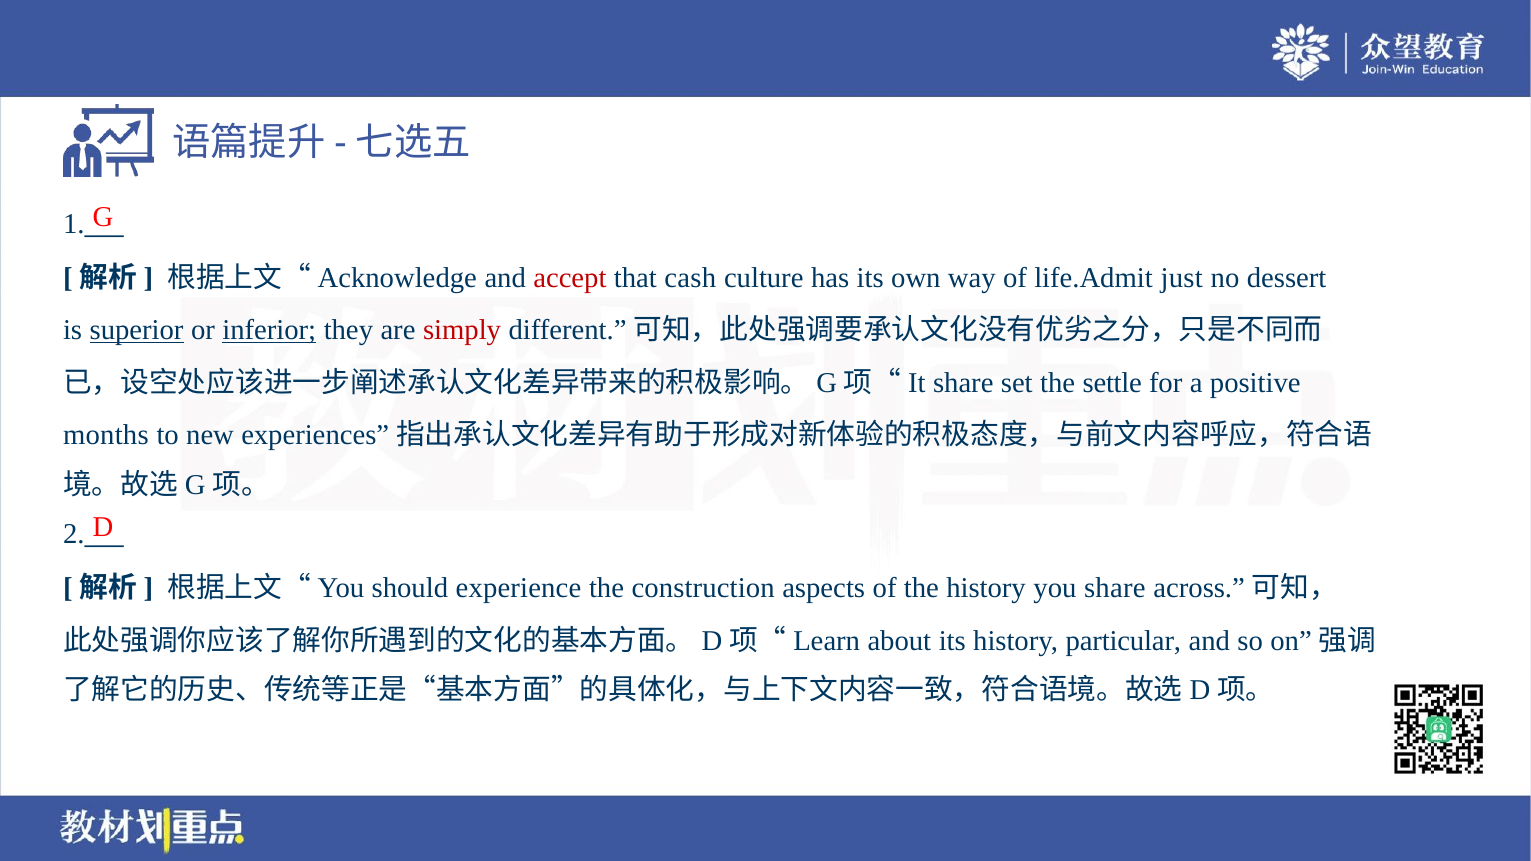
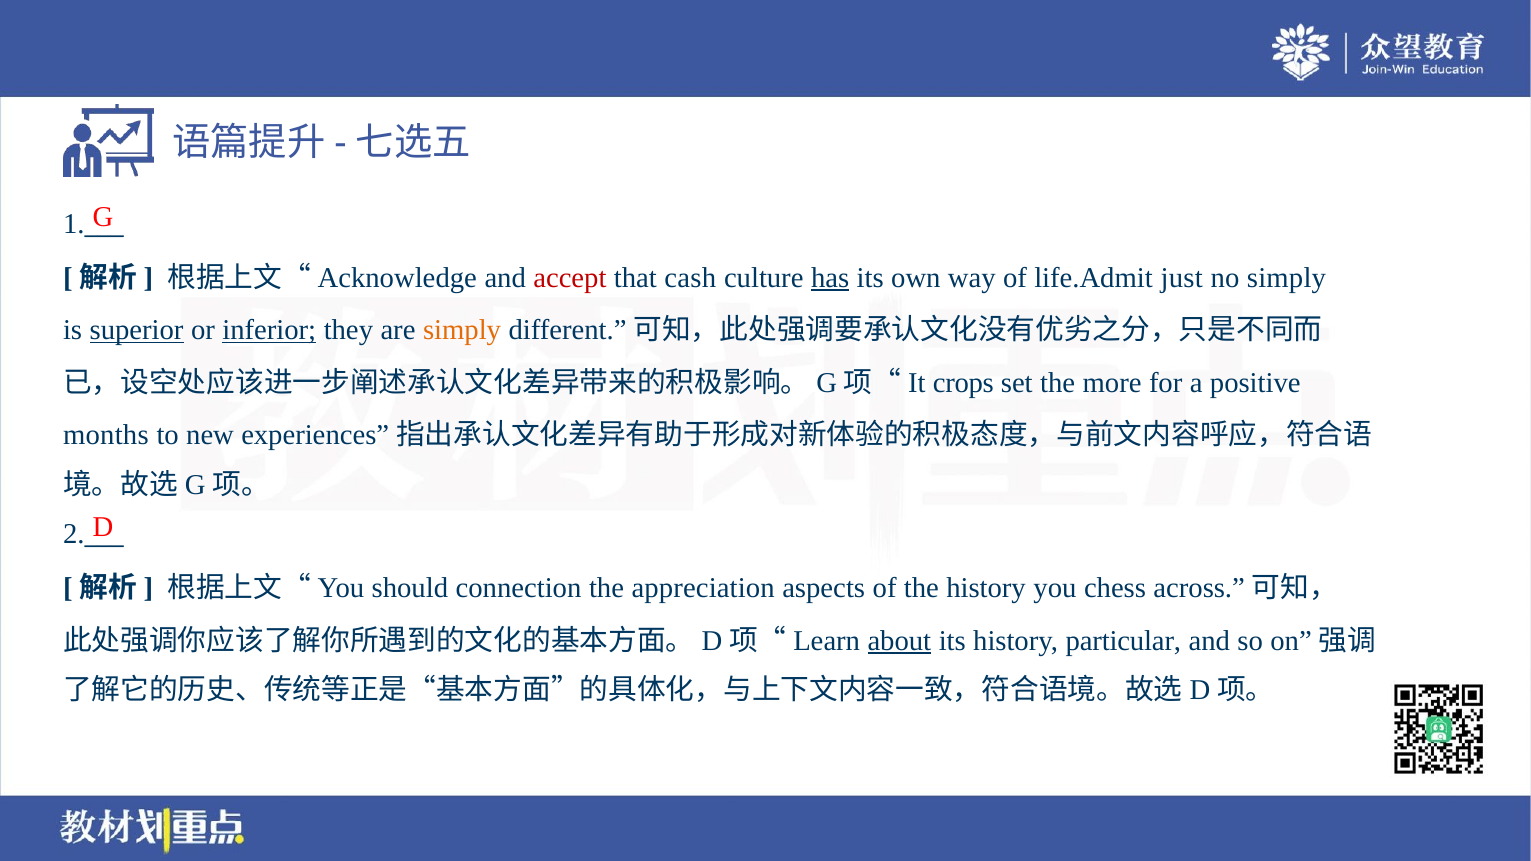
has underline: none -> present (830, 278)
no dessert: dessert -> simply (1286, 278)
simply colour: red -> orange (462, 330)
share: share -> crops (963, 383)
settle: settle -> more (1112, 383)
experience: experience -> connection (519, 589)
construction: construction -> appreciation (703, 589)
you share: share -> chess (1115, 589)
about underline: none -> present (899, 641)
